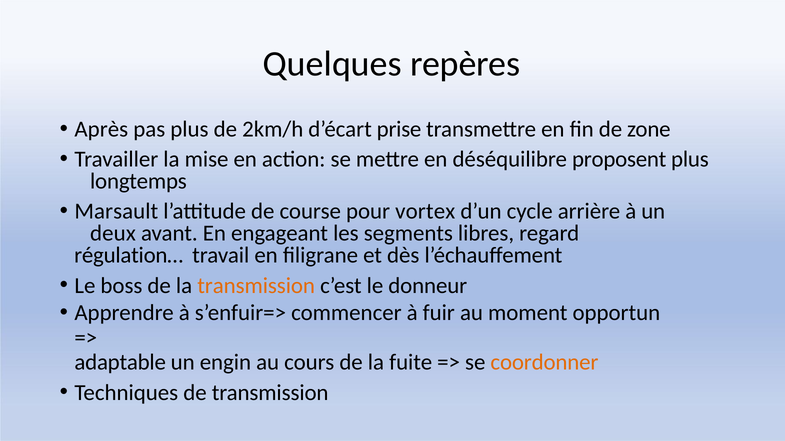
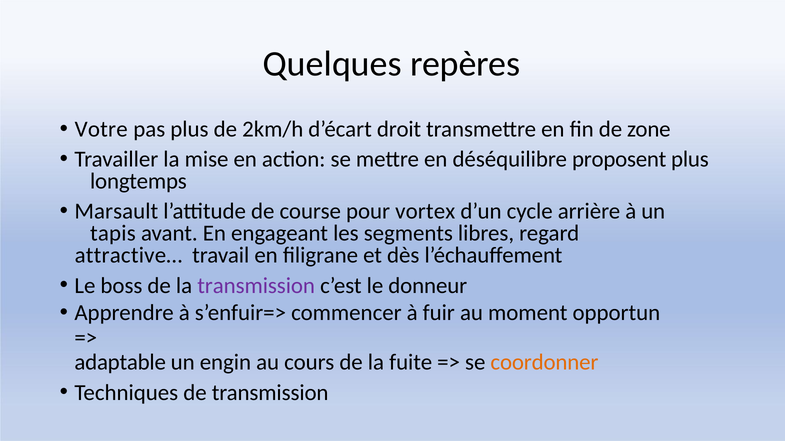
Après: Après -> Votre (101, 129)
prise: prise -> droit (399, 129)
deux: deux -> tapis (113, 234)
régulation…: régulation… -> attractive… (128, 256)
transmission colour: orange -> purple (256, 286)
